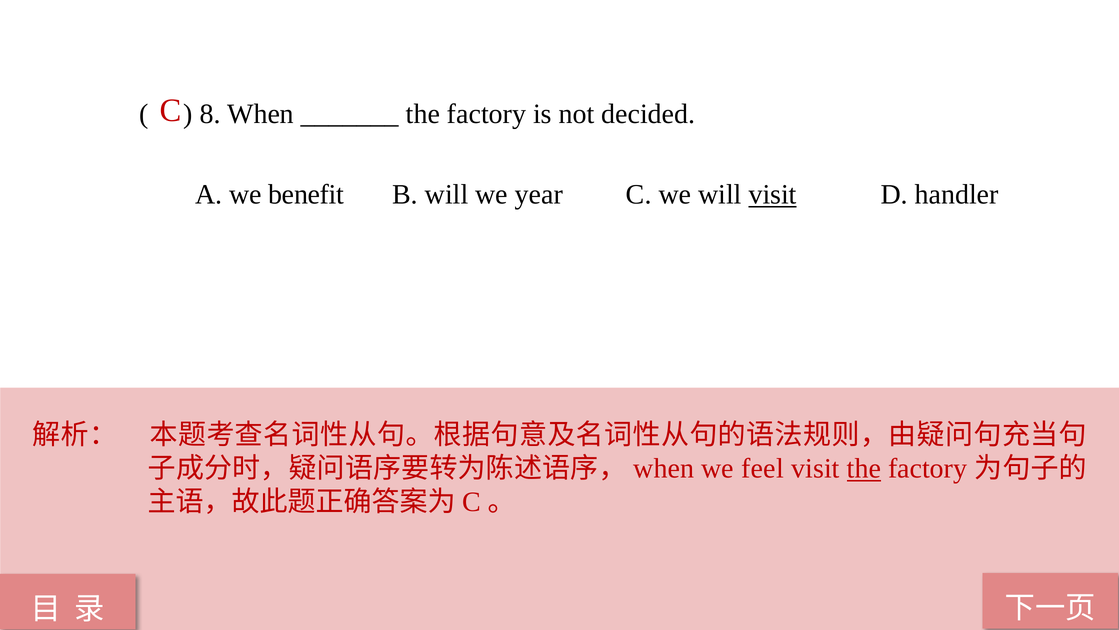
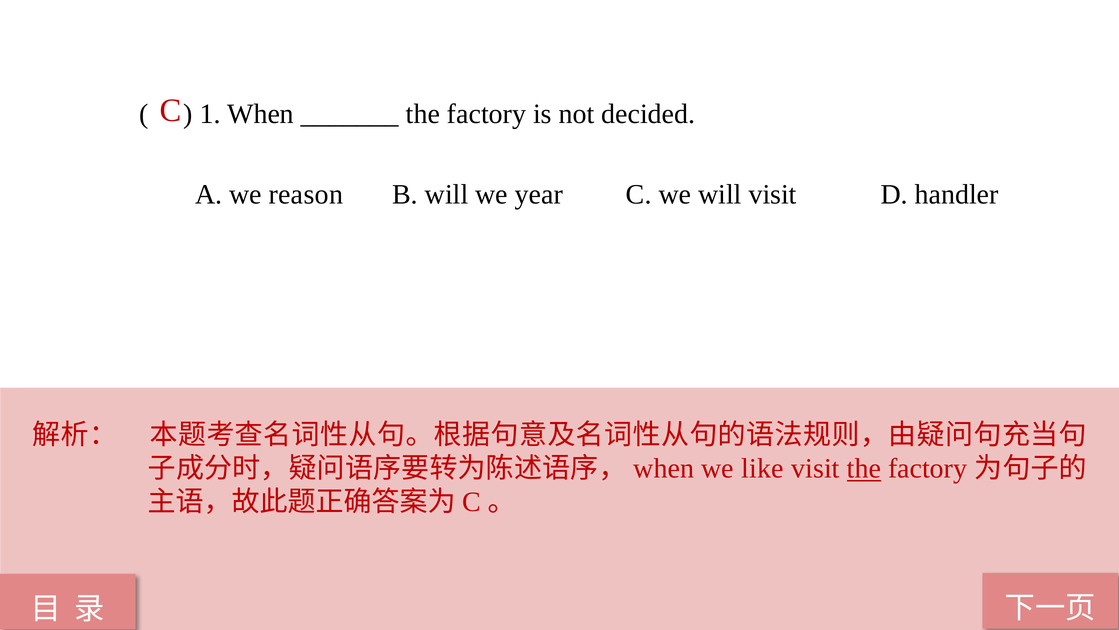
8: 8 -> 1 (210, 114)
benefit: benefit -> reason (306, 194)
visit underline: present -> none (773, 194)
feel: feel -> like (762, 468)
